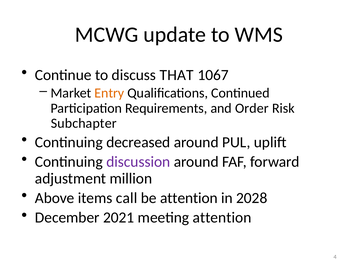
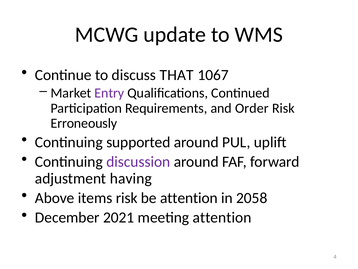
Entry colour: orange -> purple (109, 93)
Subchapter: Subchapter -> Erroneously (84, 123)
decreased: decreased -> supported (138, 142)
million: million -> having (131, 178)
items call: call -> risk (127, 198)
2028: 2028 -> 2058 (252, 198)
